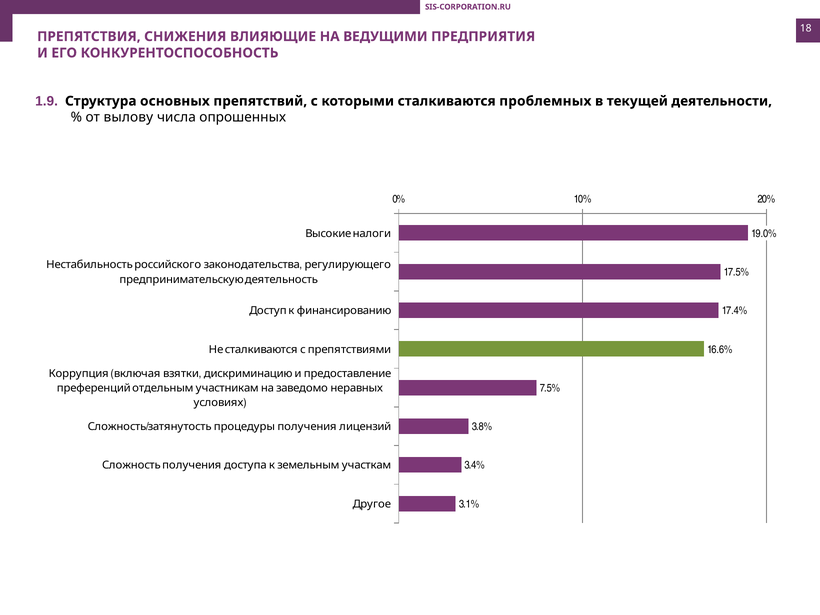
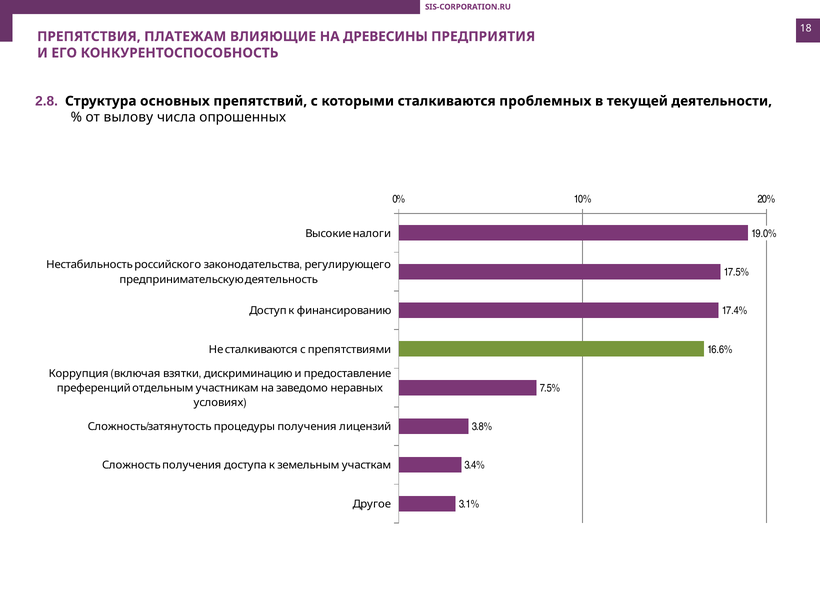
СНИЖЕНИЯ: СНИЖЕНИЯ -> ПЛАТЕЖАМ (185, 37)
ВЕДУЩИМИ: ВЕДУЩИМИ -> ДРЕВЕСИНЫ (385, 37)
1.9: 1.9 -> 2.8 (47, 101)
